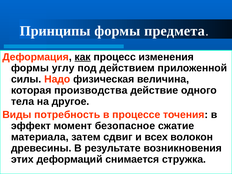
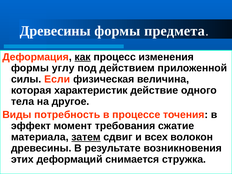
Принципы: Принципы -> Древесины (55, 31)
Надо: Надо -> Если (57, 79)
производства: производства -> характеристик (91, 90)
безопасное: безопасное -> требования (125, 126)
затем underline: none -> present (86, 137)
